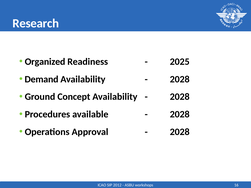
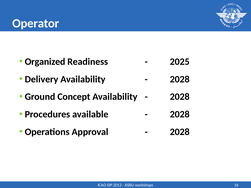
Research: Research -> Operator (36, 23)
Demand: Demand -> Delivery (41, 79)
